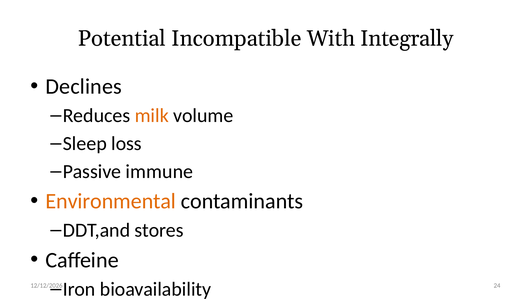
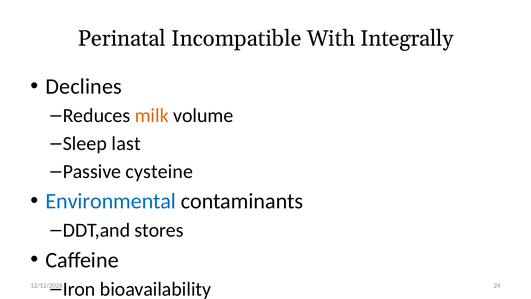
Potential: Potential -> Perinatal (122, 38)
loss: loss -> last (126, 143)
immune: immune -> cysteine (159, 171)
Environmental colour: orange -> blue (111, 201)
